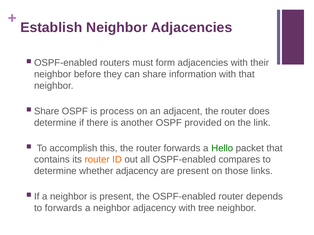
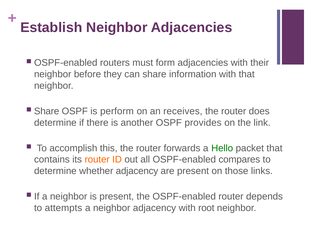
process: process -> perform (117, 111)
adjacent: adjacent -> receives (183, 111)
provided: provided -> provides (203, 123)
to forwards: forwards -> attempts (64, 208)
tree: tree -> root (206, 208)
